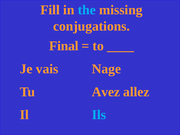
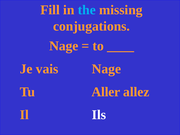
Final: Final -> Nage (64, 46)
Avez: Avez -> Aller (106, 92)
Ils colour: light blue -> white (99, 115)
